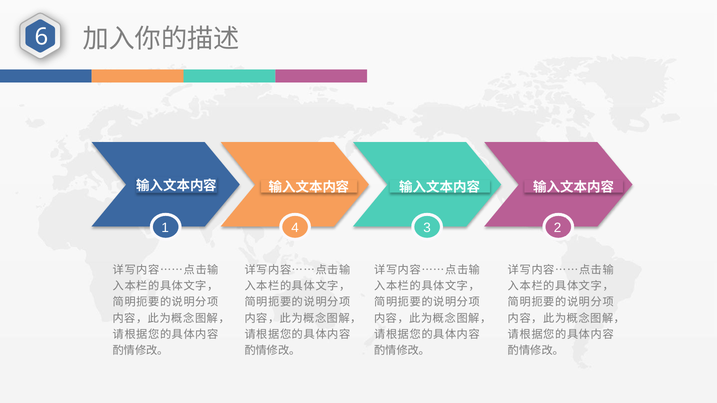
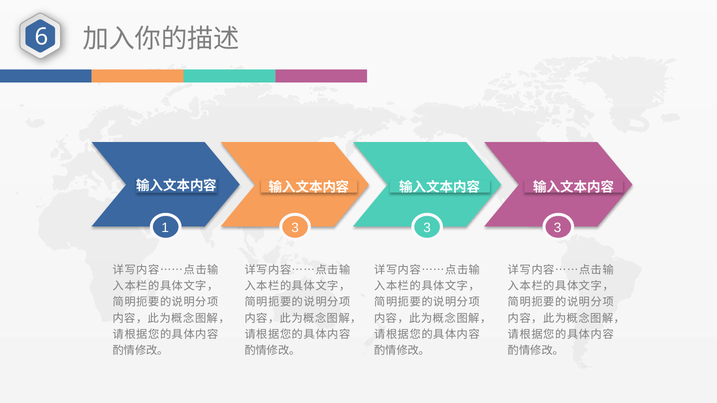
1 4: 4 -> 3 (295, 228)
2: 2 -> 3 (558, 228)
